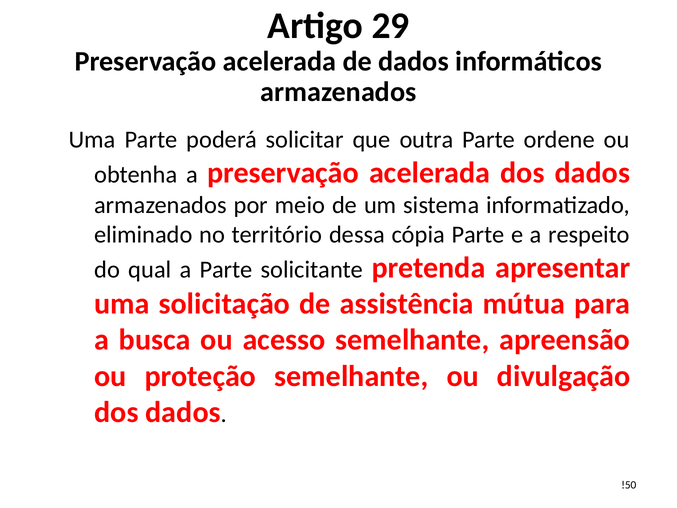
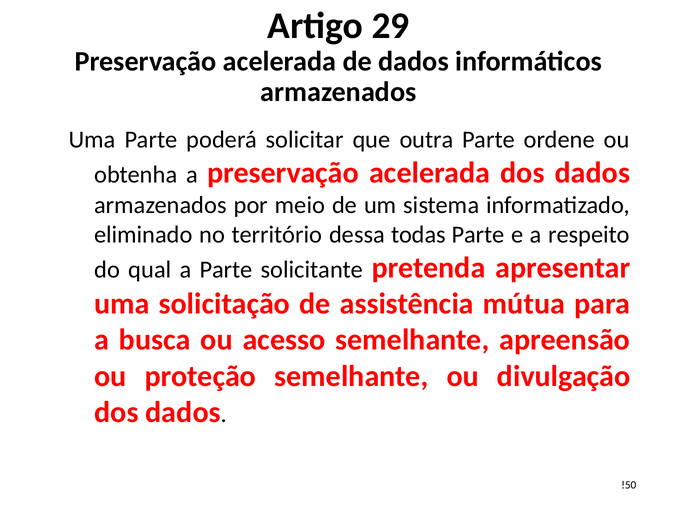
cópia: cópia -> todas (419, 235)
